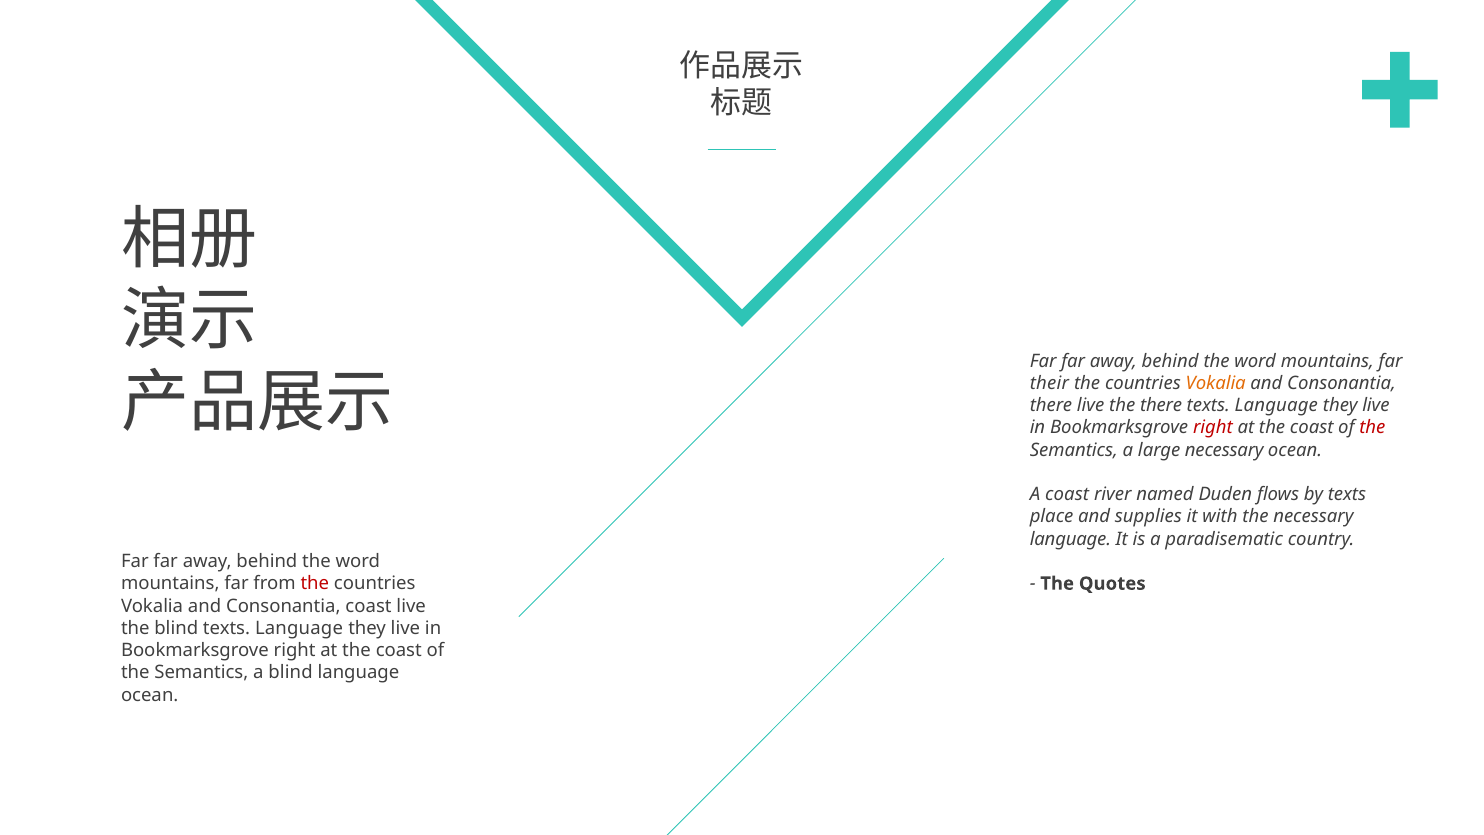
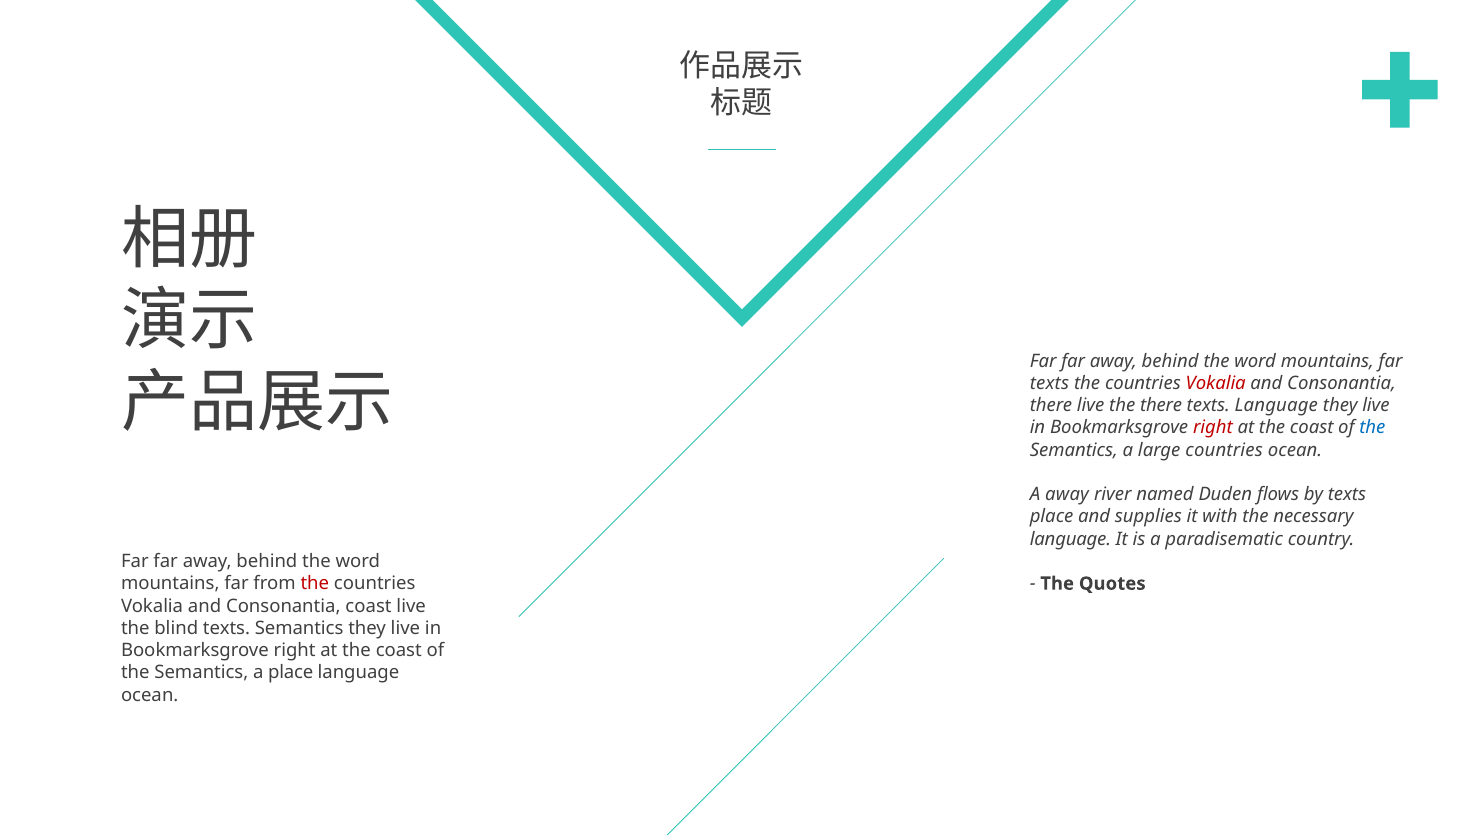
their: their -> texts (1049, 383)
Vokalia colour: orange -> red (1216, 383)
the colour: red -> blue (1372, 428)
large necessary: necessary -> countries (1224, 450)
A coast: coast -> away (1067, 494)
blind texts Language: Language -> Semantics (299, 628)
a blind: blind -> place (291, 673)
